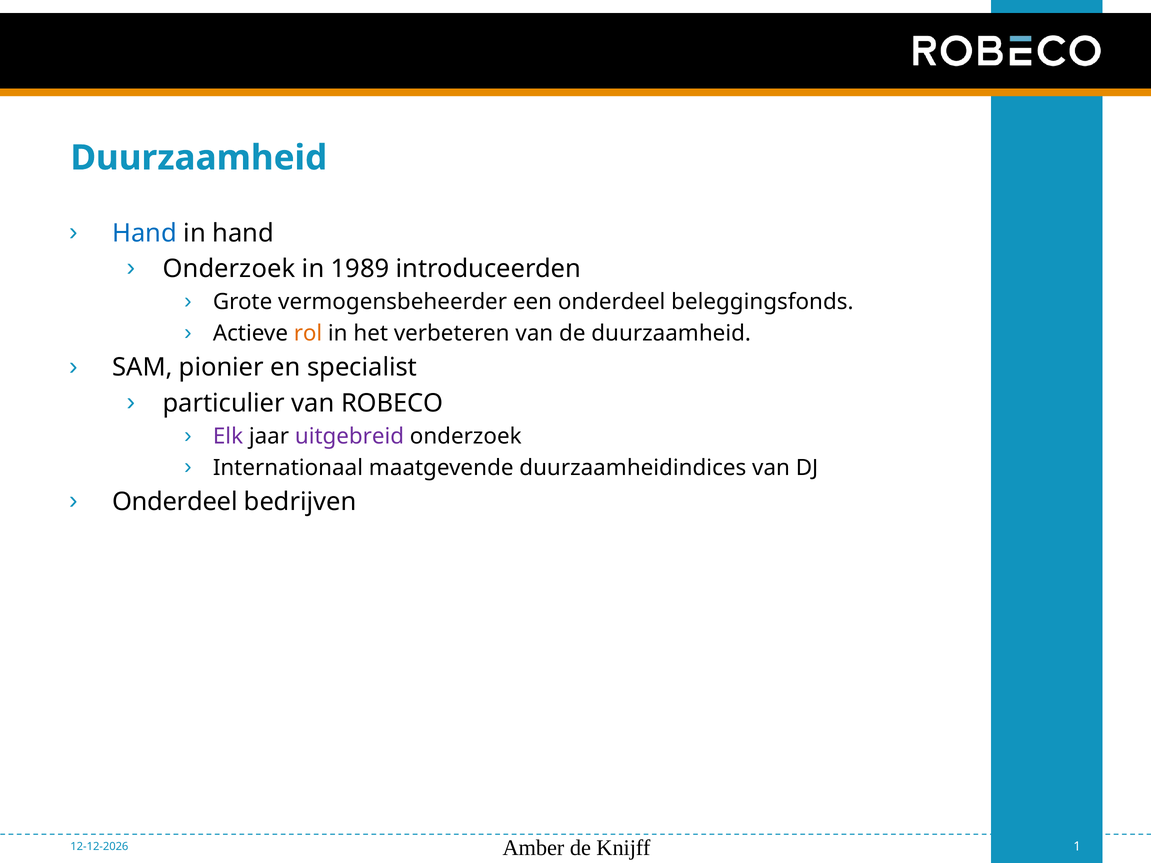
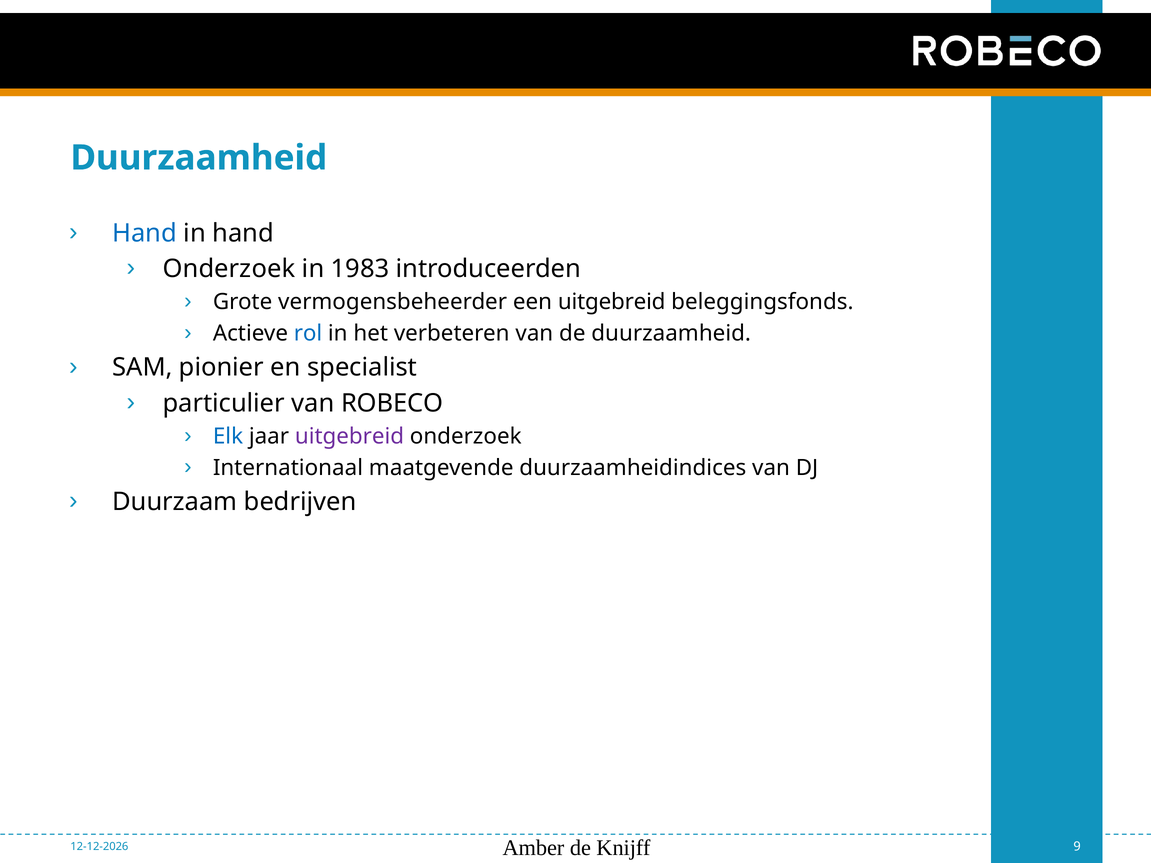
1989: 1989 -> 1983 (360, 269)
een onderdeel: onderdeel -> uitgebreid (612, 302)
rol colour: orange -> blue (308, 334)
Elk colour: purple -> blue (228, 436)
Onderdeel: Onderdeel -> Duurzaam (175, 502)
1: 1 -> 9 (1077, 847)
